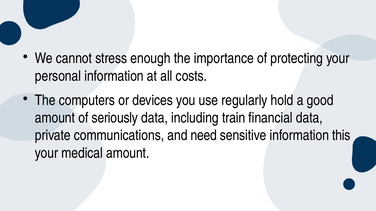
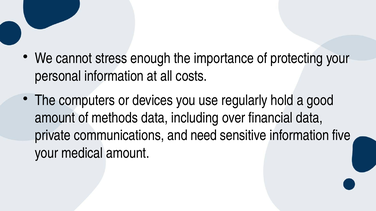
seriously: seriously -> methods (115, 118)
train: train -> over (234, 118)
this: this -> five (341, 136)
